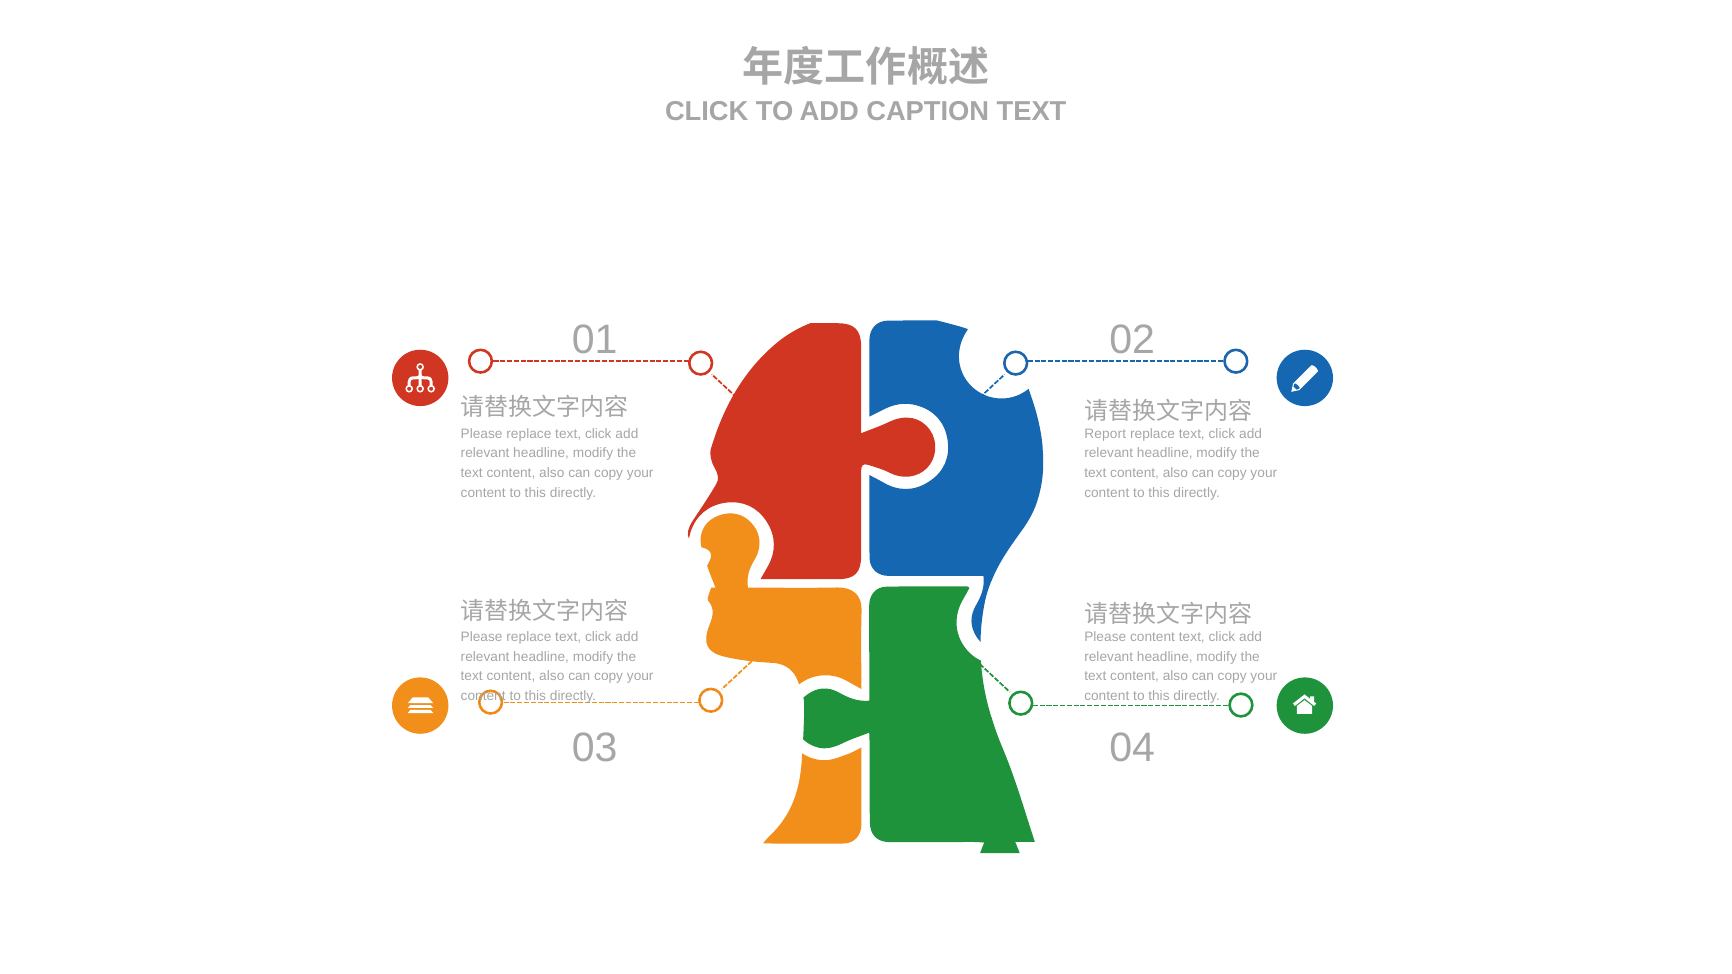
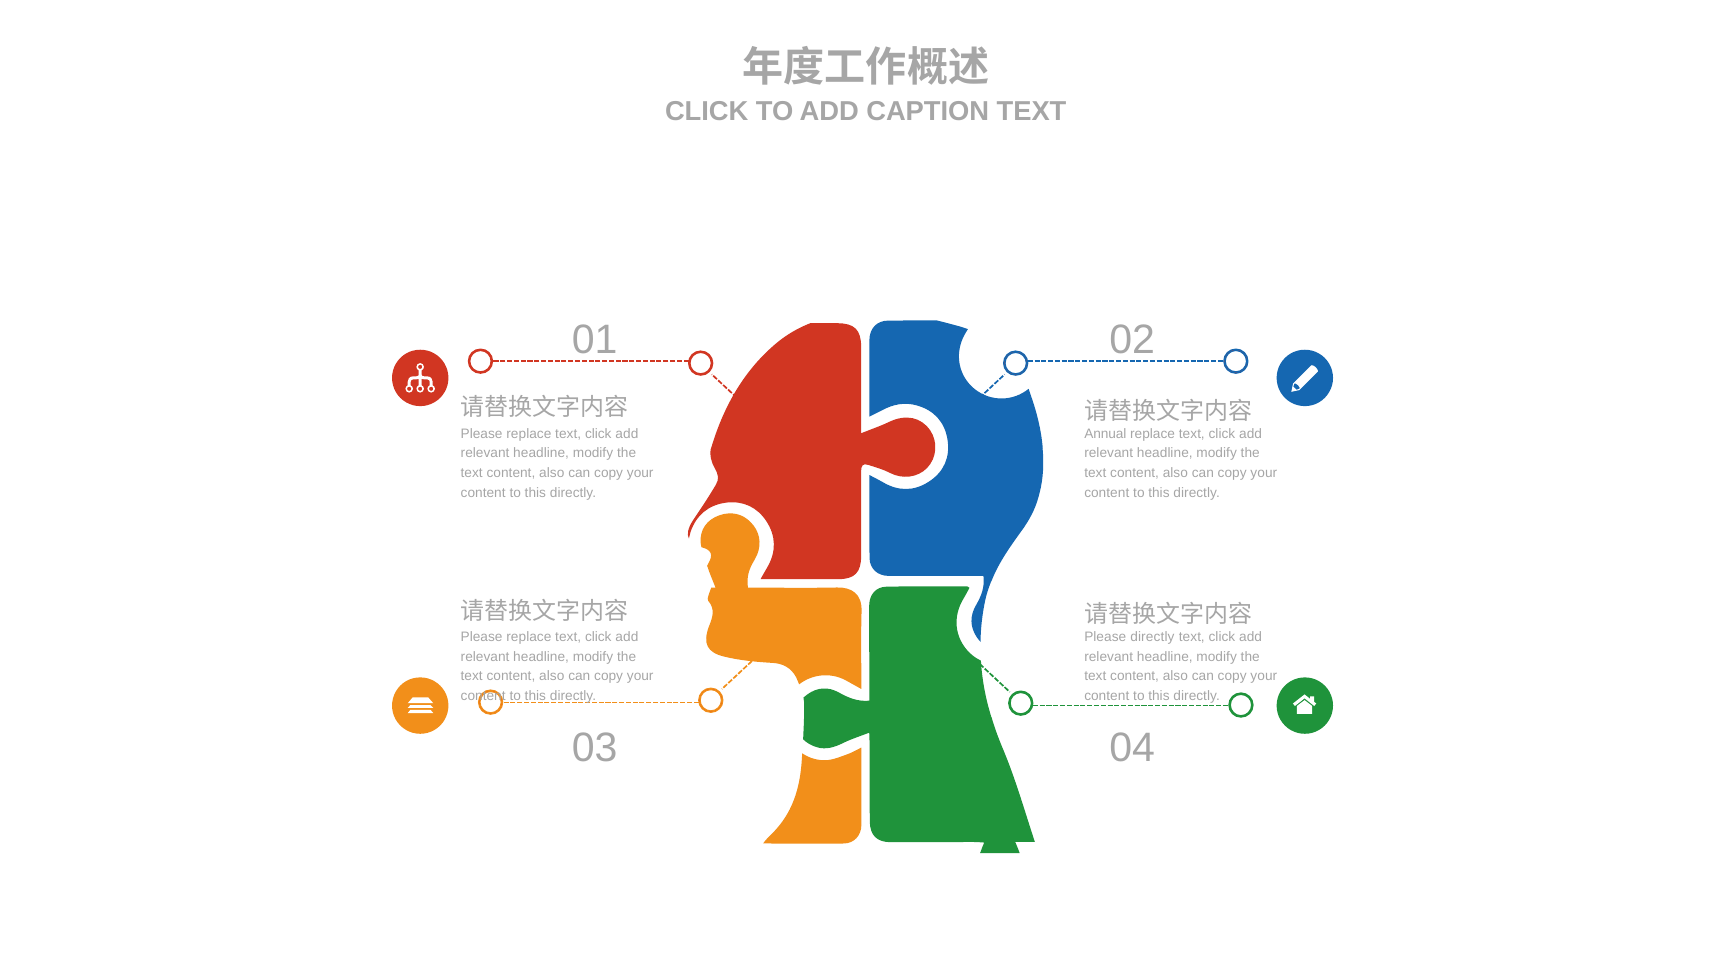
Report: Report -> Annual (1105, 434)
Please content: content -> directly (1152, 637)
